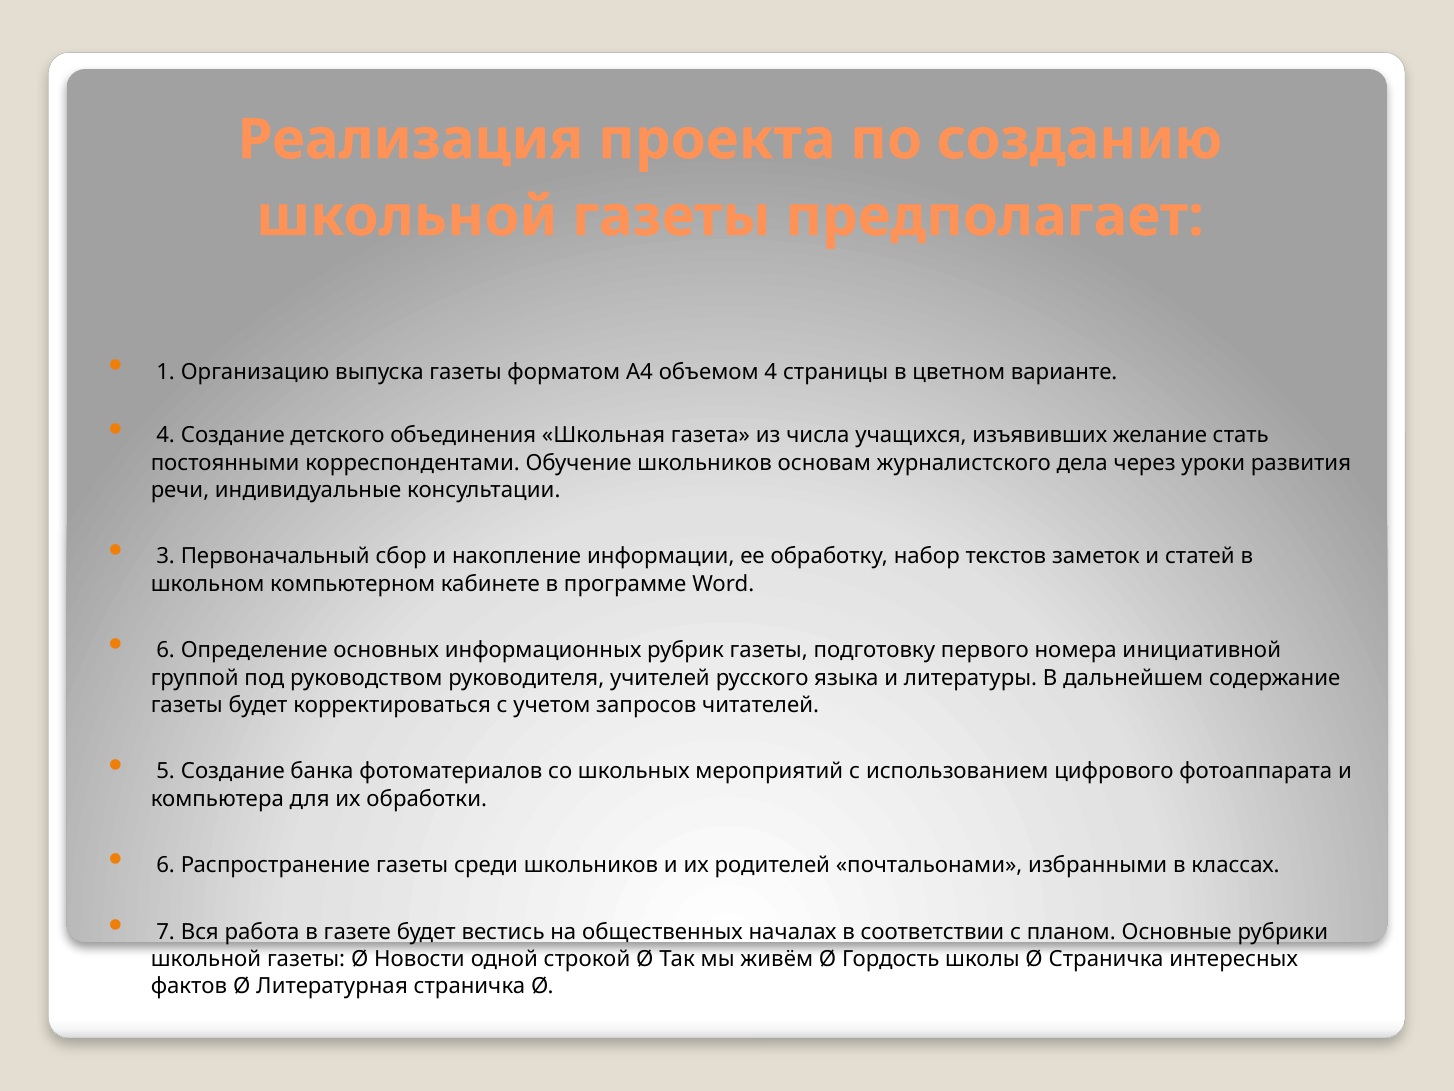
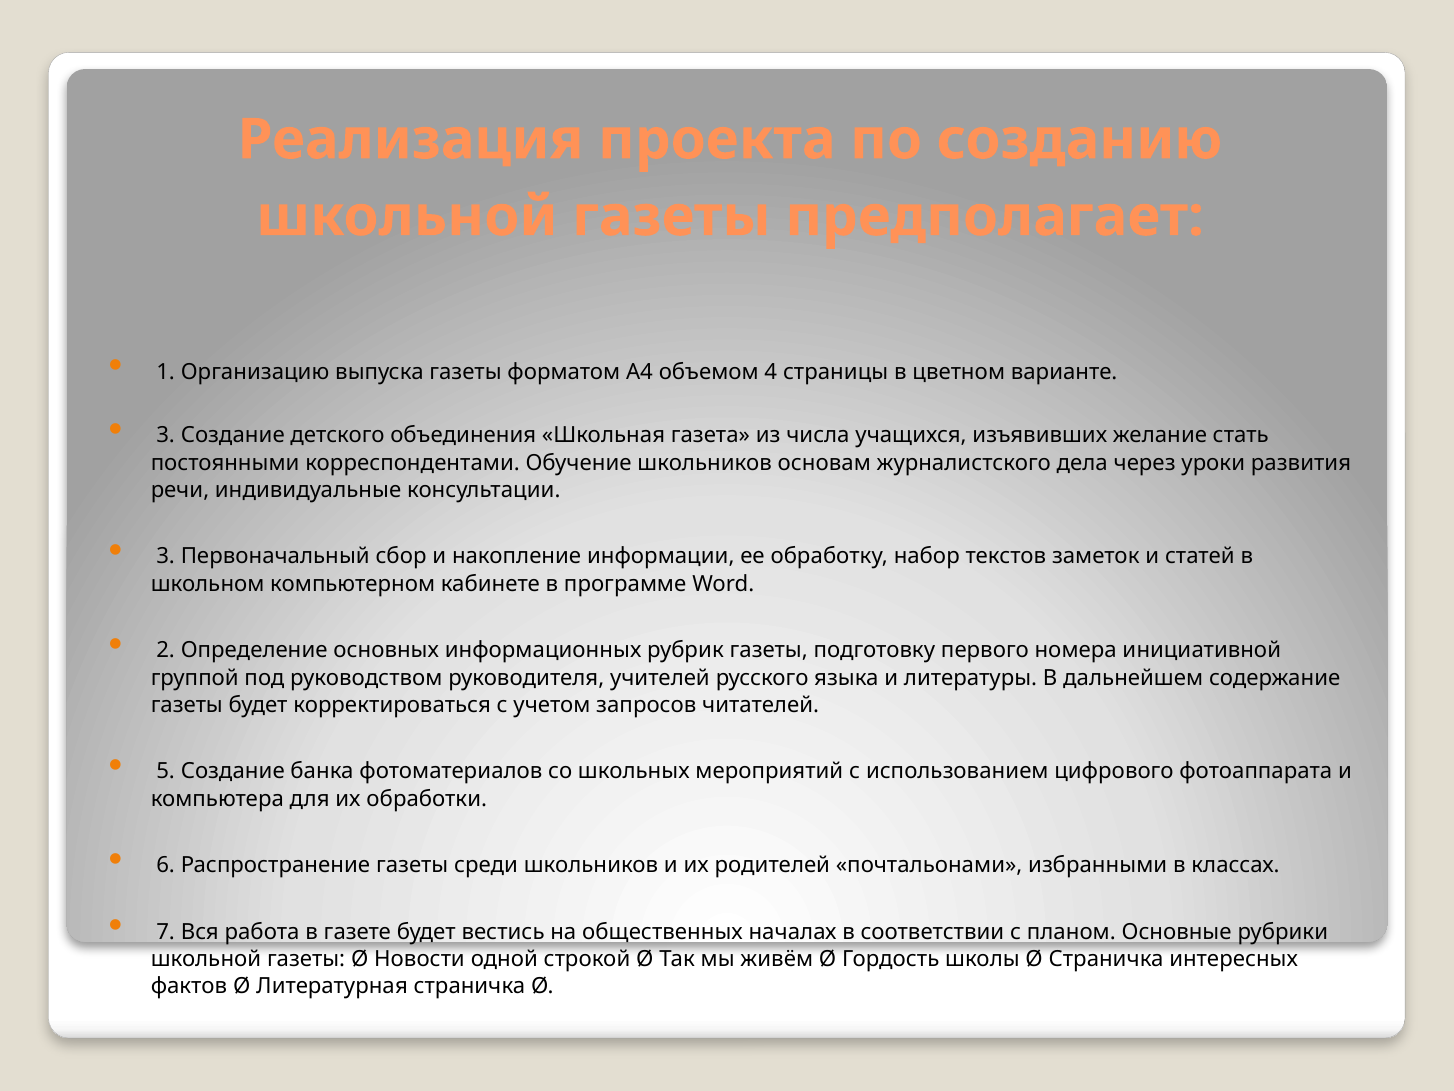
4: 4 -> 3 (166, 435)
6: 6 -> 2 (166, 650)
